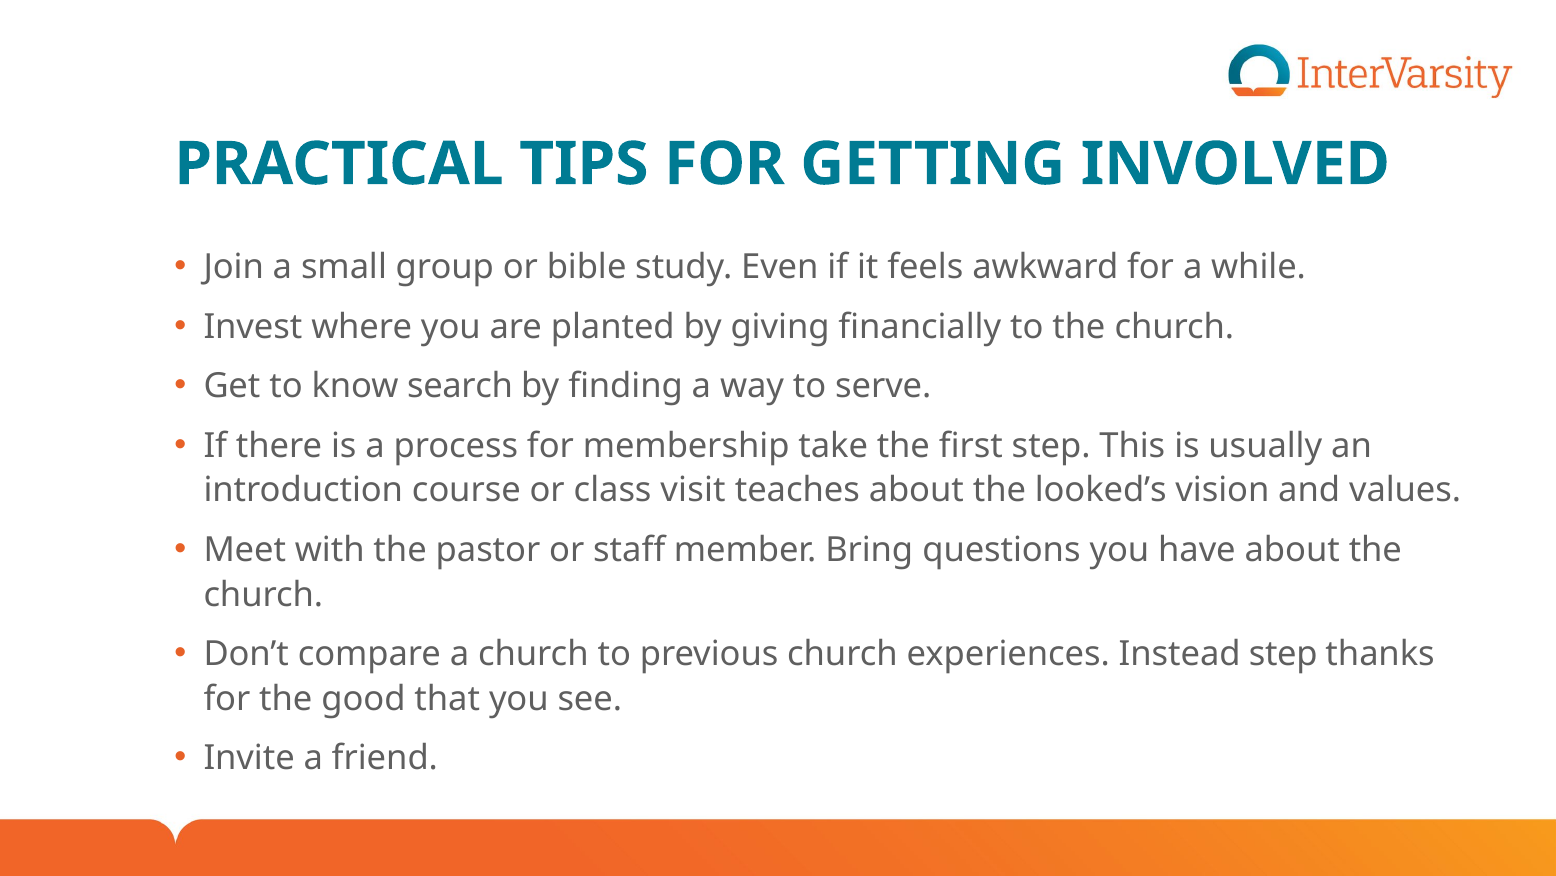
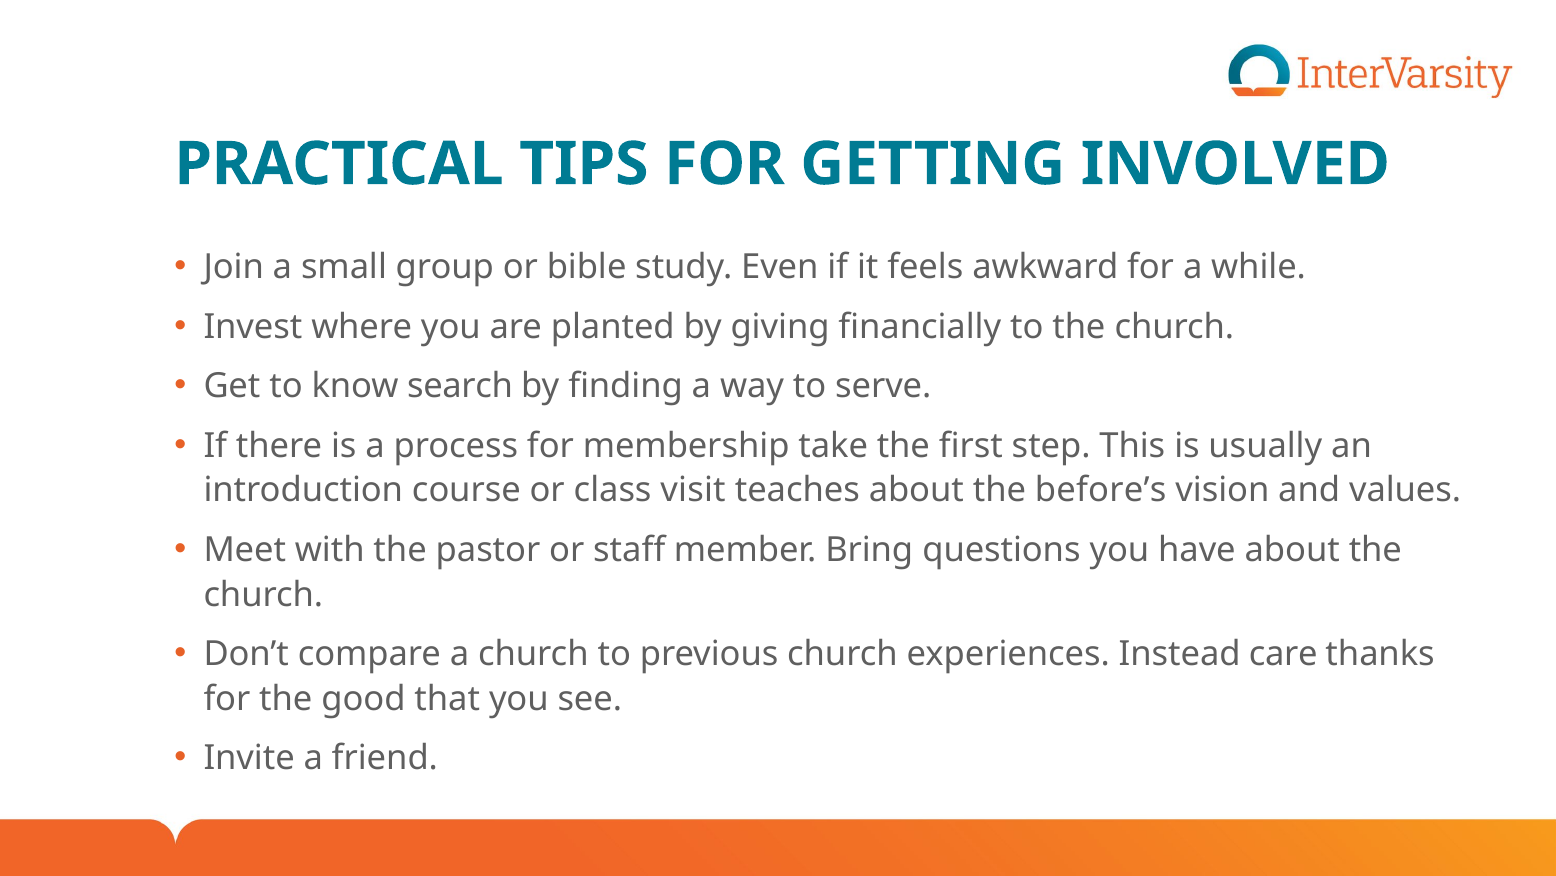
looked’s: looked’s -> before’s (1101, 490)
Instead step: step -> care (1283, 654)
